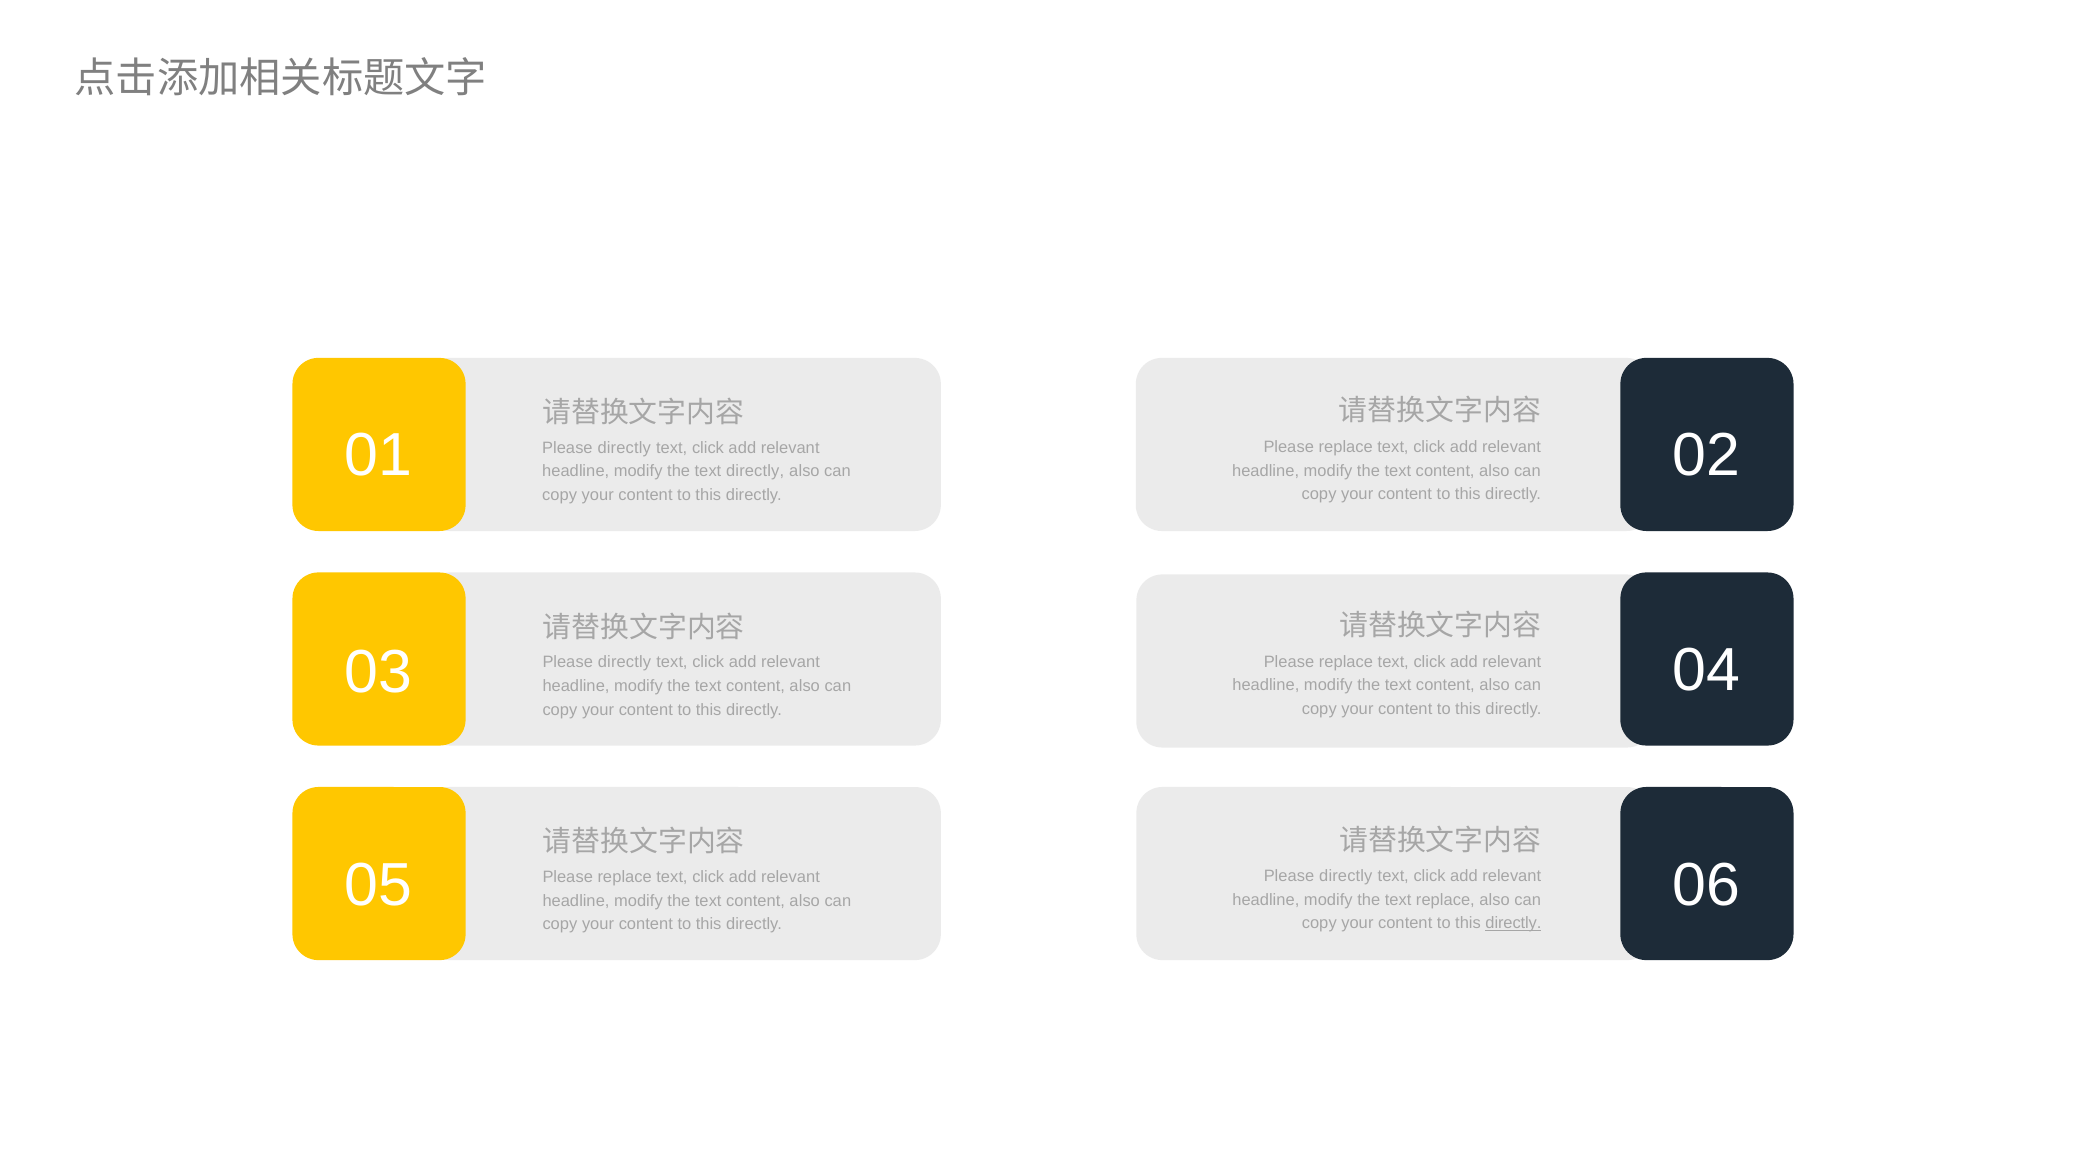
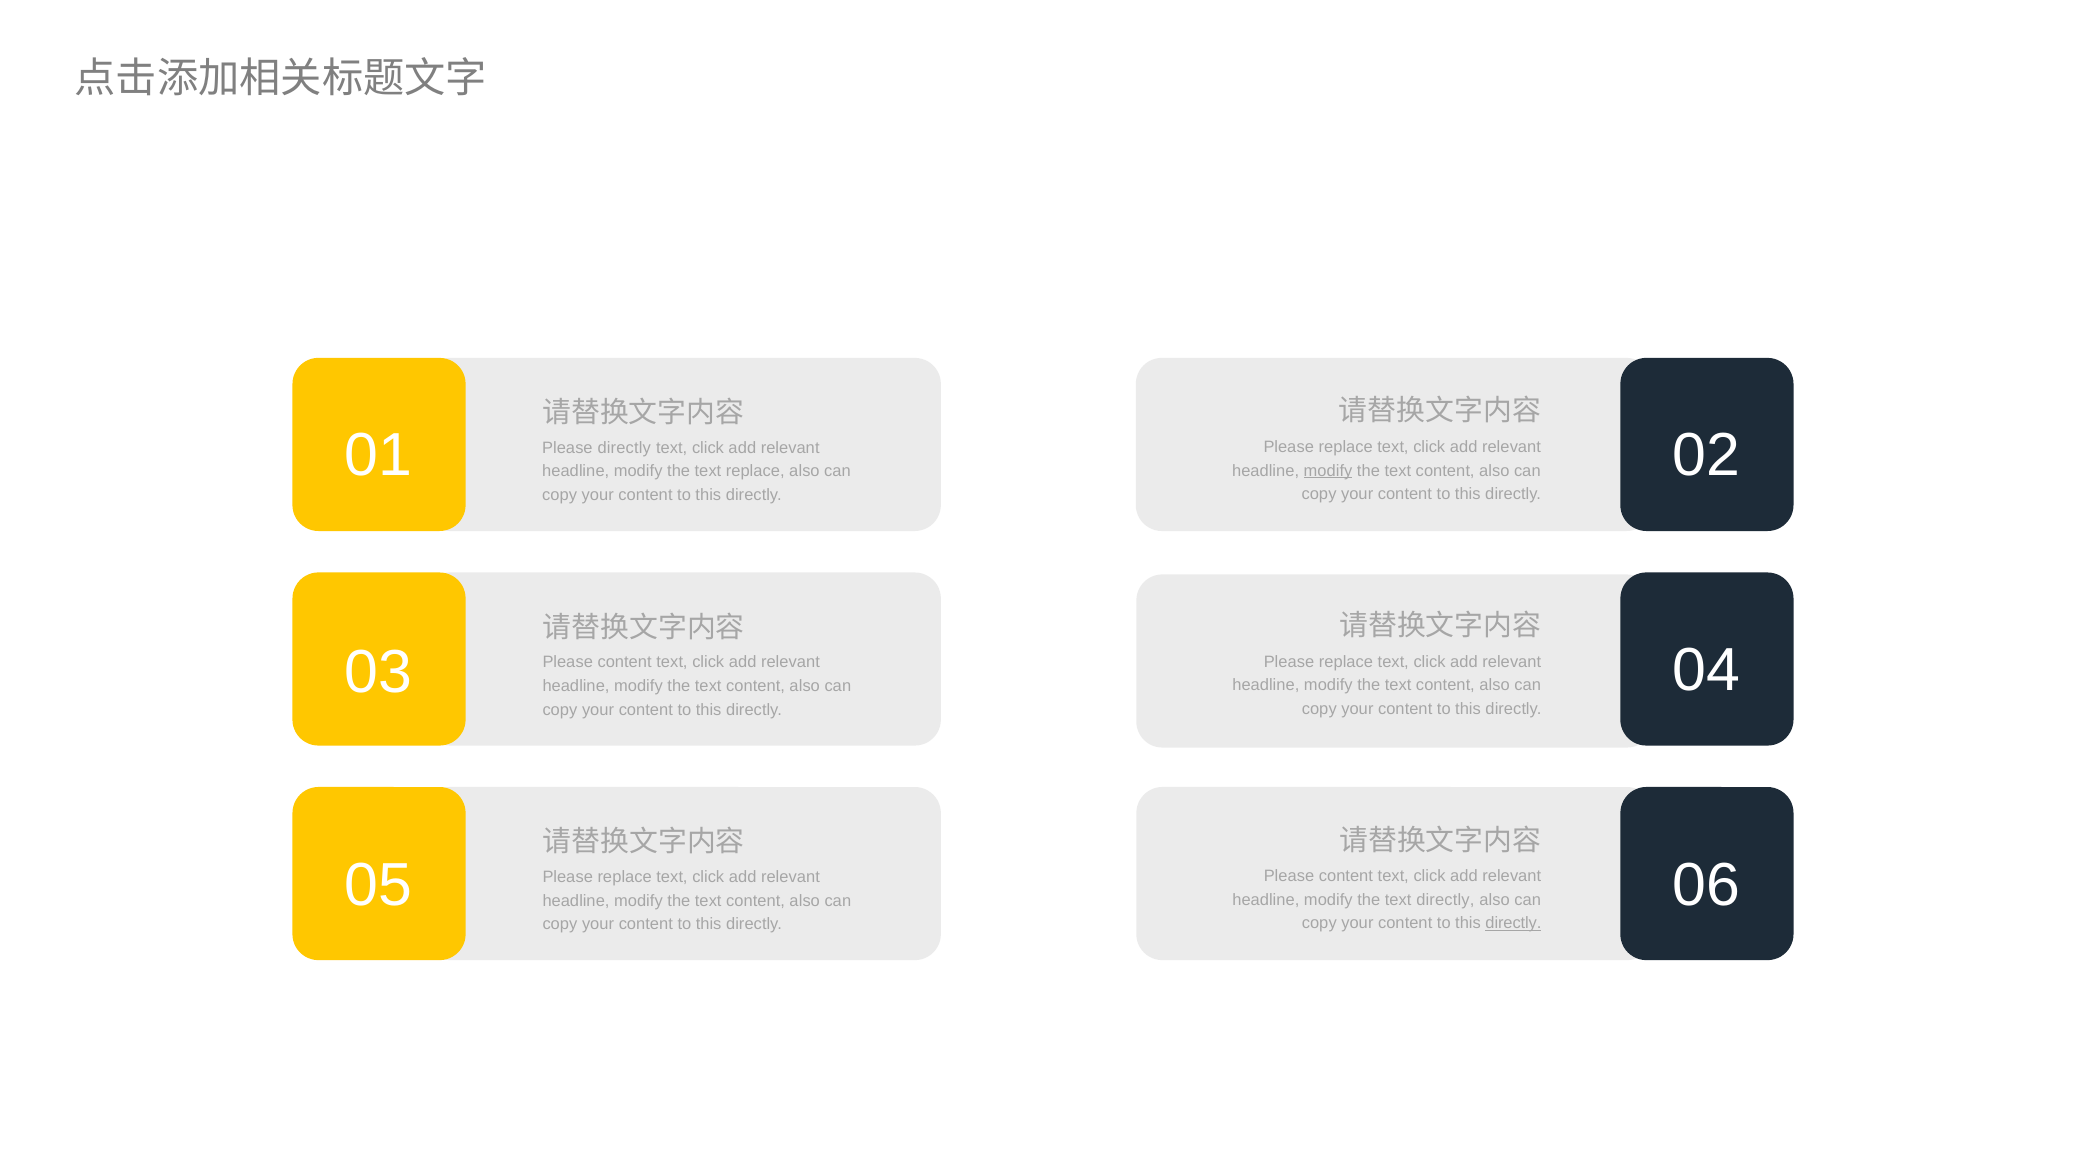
modify underline: none -> present (1328, 471)
text directly: directly -> replace (755, 472)
directly: directly -> content (625, 663)
directly: directly -> content (1346, 876)
text replace: replace -> directly (1445, 900)
